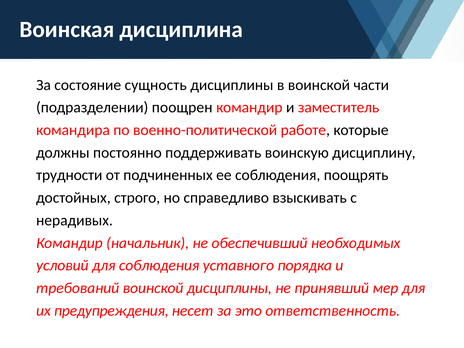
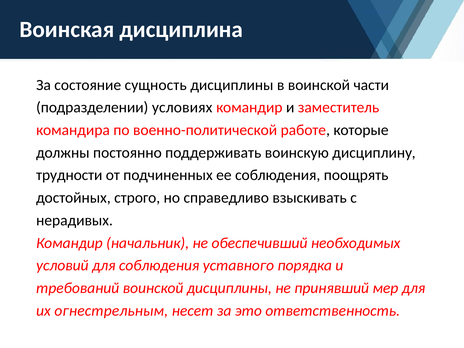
поощрен: поощрен -> условиях (182, 108)
предупреждения: предупреждения -> огнестрельным (111, 311)
